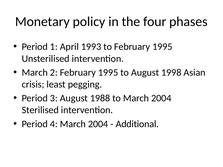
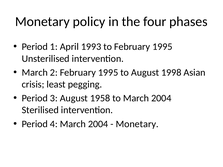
1988: 1988 -> 1958 (100, 98)
Additional: Additional -> Monetary (137, 124)
